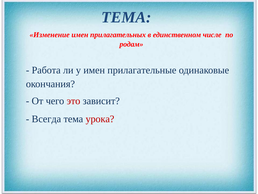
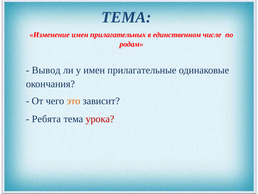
Работа: Работа -> Вывод (46, 70)
это colour: red -> orange (73, 101)
Всегда: Всегда -> Ребята (46, 119)
